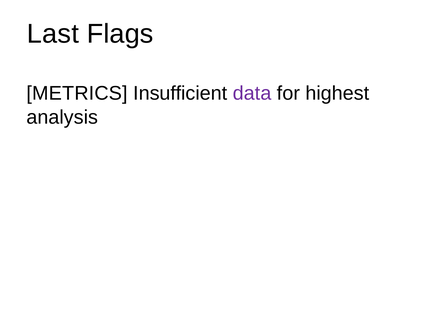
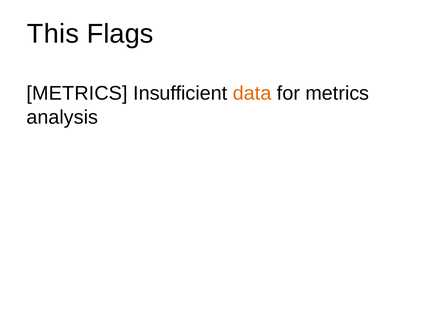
Last: Last -> This (53, 34)
data colour: purple -> orange (252, 93)
for highest: highest -> metrics (337, 93)
